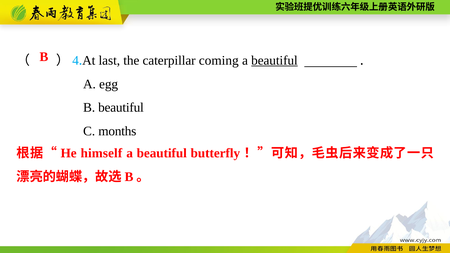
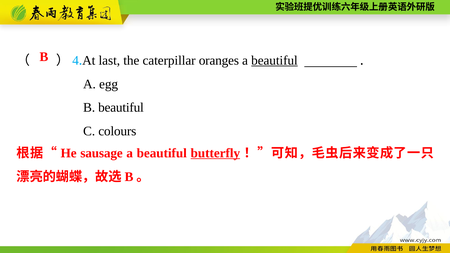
coming: coming -> oranges (219, 60)
months: months -> colours (117, 131)
himself: himself -> sausage (102, 153)
butterfly underline: none -> present (215, 153)
